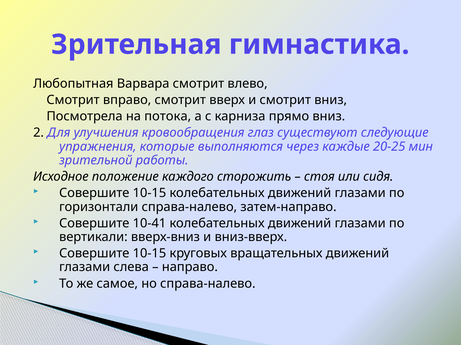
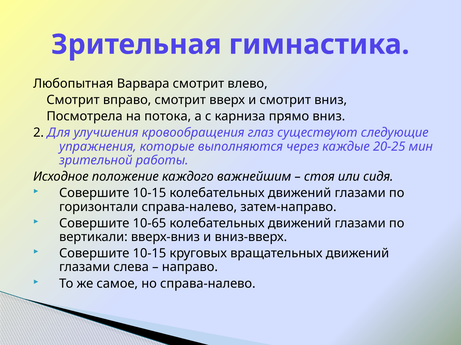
сторожить: сторожить -> важнейшим (254, 177)
10-41: 10-41 -> 10-65 (149, 224)
